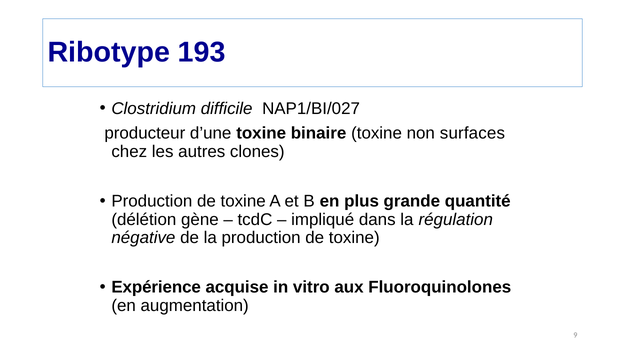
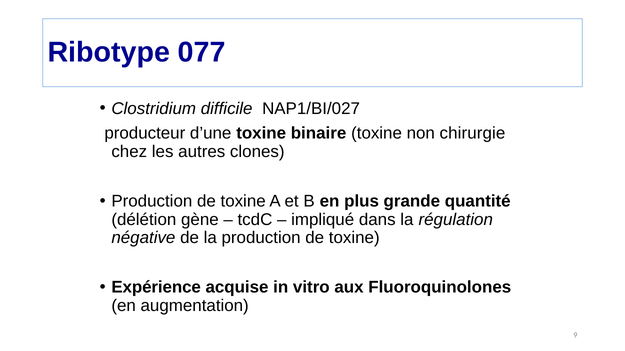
193: 193 -> 077 (202, 53)
surfaces: surfaces -> chirurgie (472, 134)
